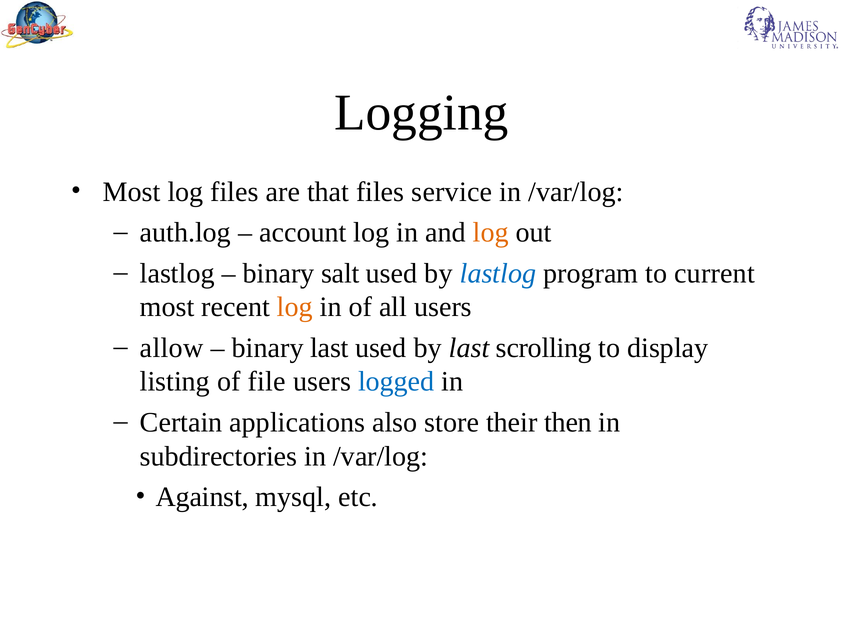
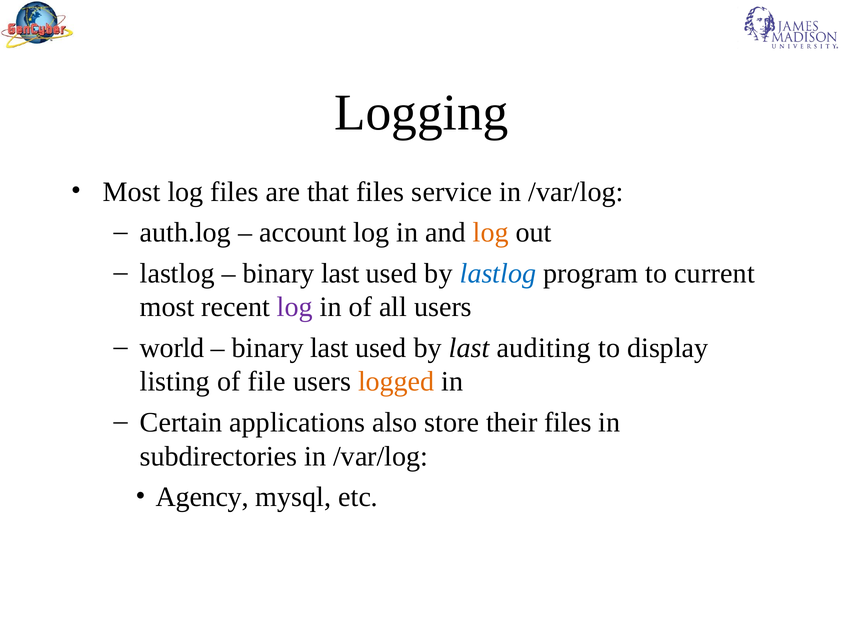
salt: salt -> last (340, 273)
log colour: orange -> purple (295, 307)
allow: allow -> world (172, 348)
scrolling: scrolling -> auditing (544, 348)
logged colour: blue -> orange (396, 381)
their then: then -> files (568, 422)
Against: Against -> Agency (202, 496)
